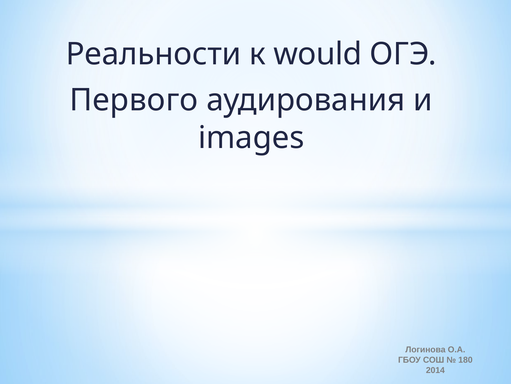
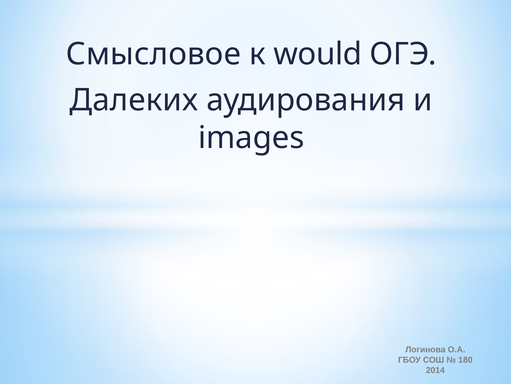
Реальности: Реальности -> Смысловое (153, 54)
Первого: Первого -> Далеких (134, 100)
